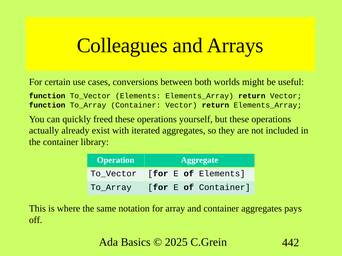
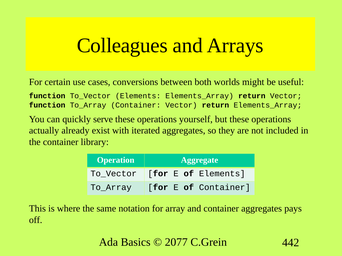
freed: freed -> serve (103, 119)
2025: 2025 -> 2077 (176, 243)
